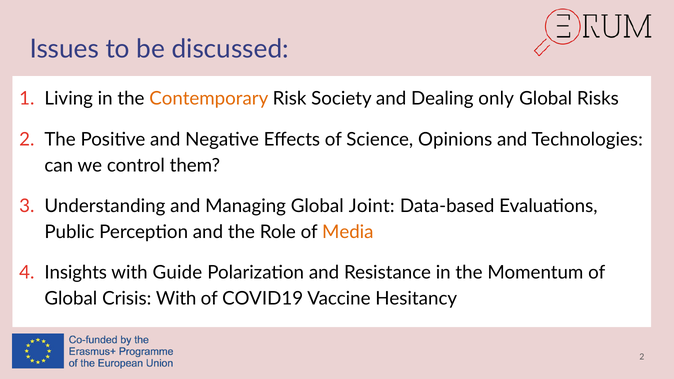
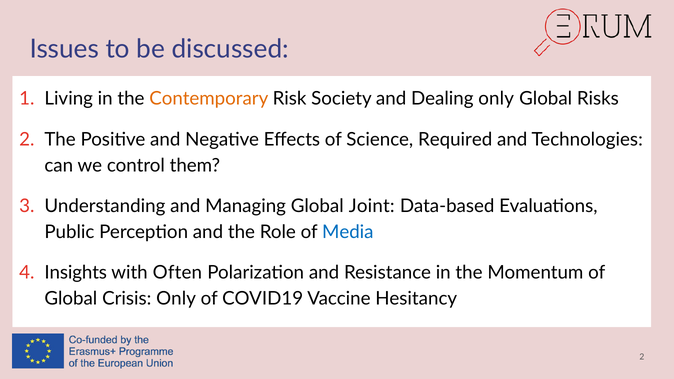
Opinions: Opinions -> Required (455, 140)
Media colour: orange -> blue (348, 232)
Guide: Guide -> Often (177, 273)
Crisis With: With -> Only (176, 299)
